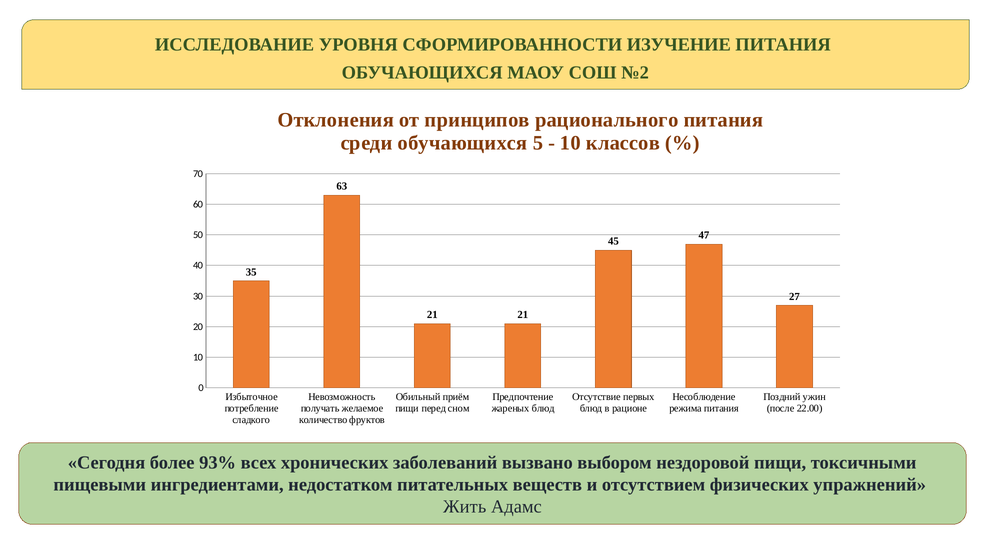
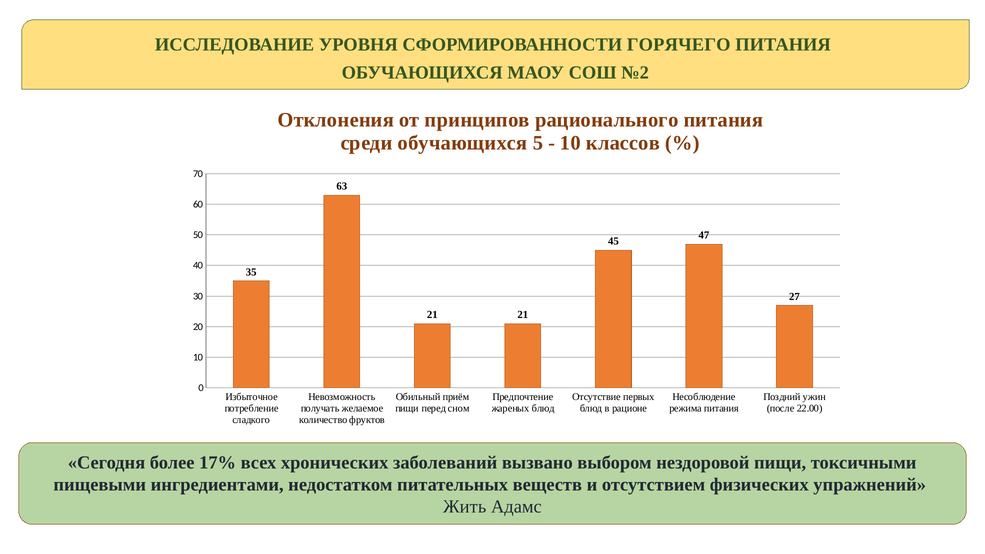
ИЗУЧЕНИЕ: ИЗУЧЕНИЕ -> ГОРЯЧЕГО (679, 45)
93%: 93% -> 17% (218, 463)
